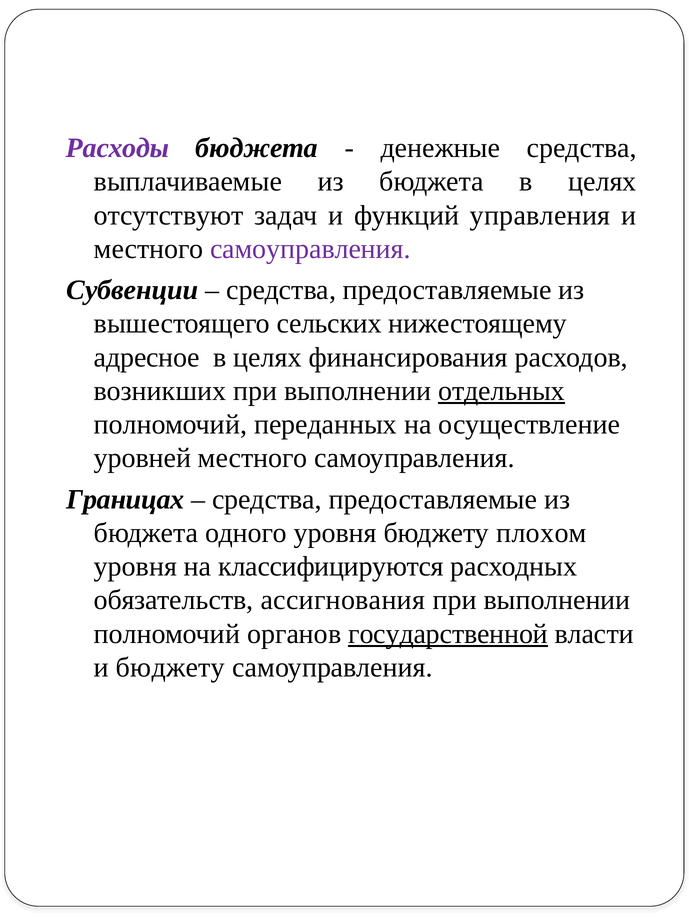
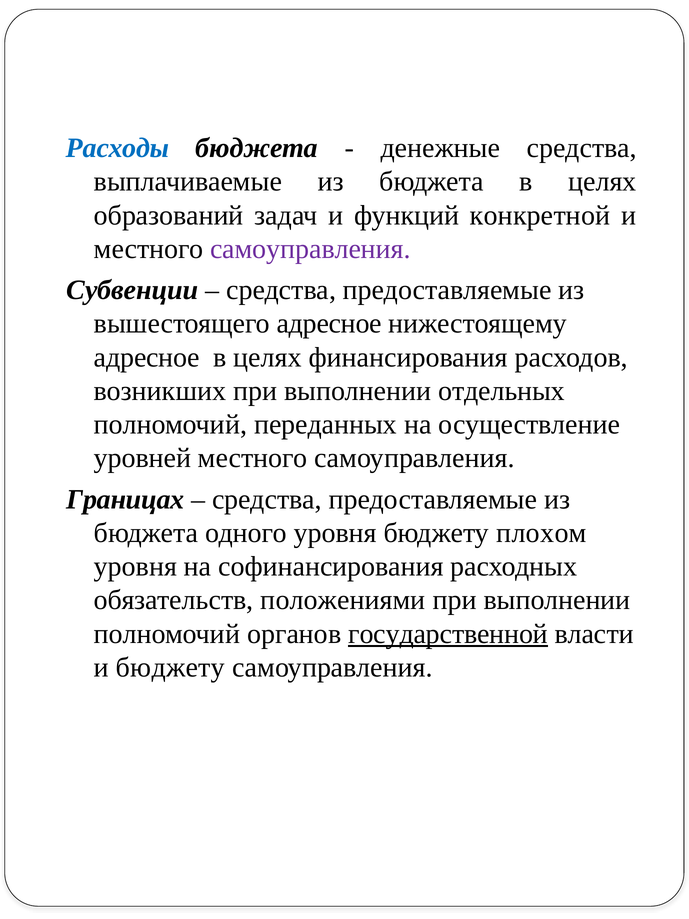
Расходы colour: purple -> blue (118, 148)
отсутствуют: отсутствуют -> образований (169, 215)
управления: управления -> конкретной (540, 215)
вышестоящего сельских: сельских -> адресное (329, 323)
отдельных underline: present -> none (502, 391)
классифицируются: классифицируются -> софинансирования (331, 566)
ассигнования: ассигнования -> положениями (343, 600)
